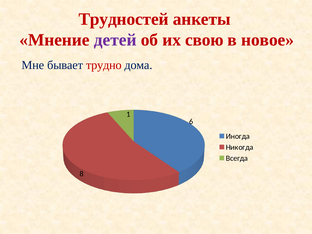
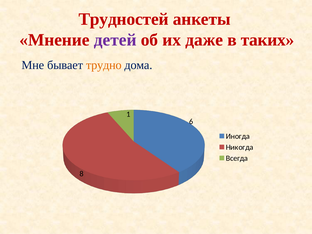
свою: свою -> даже (204, 40)
новое: новое -> таких (268, 40)
трудно colour: red -> orange (104, 65)
